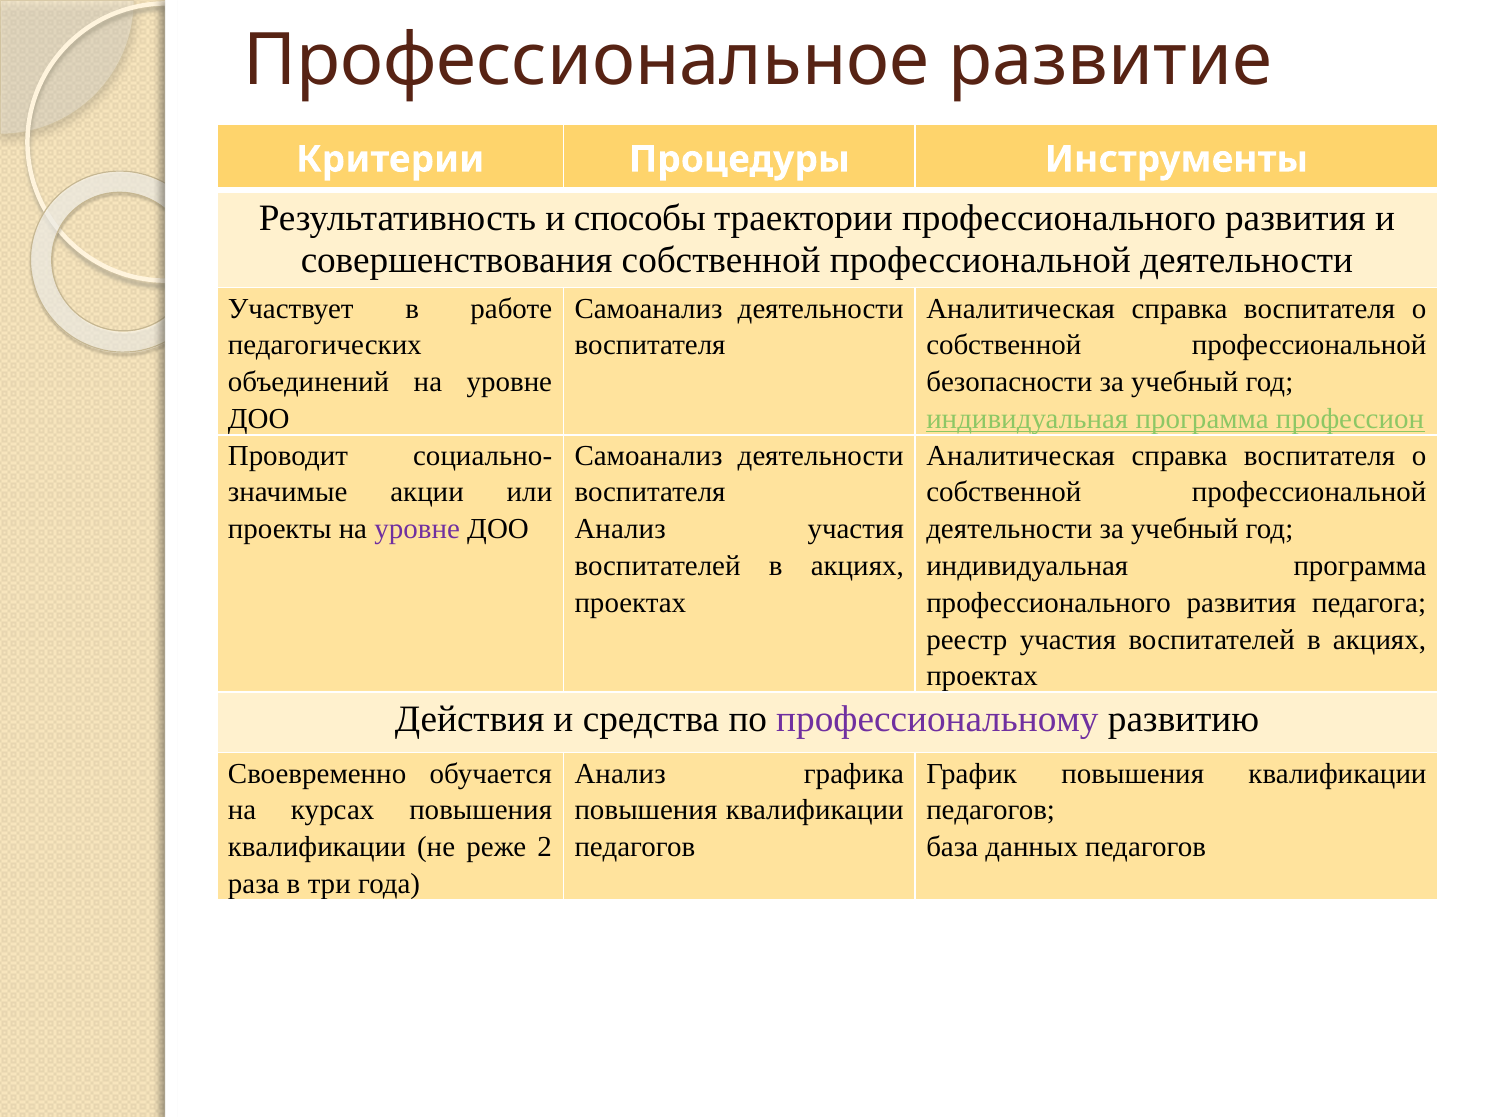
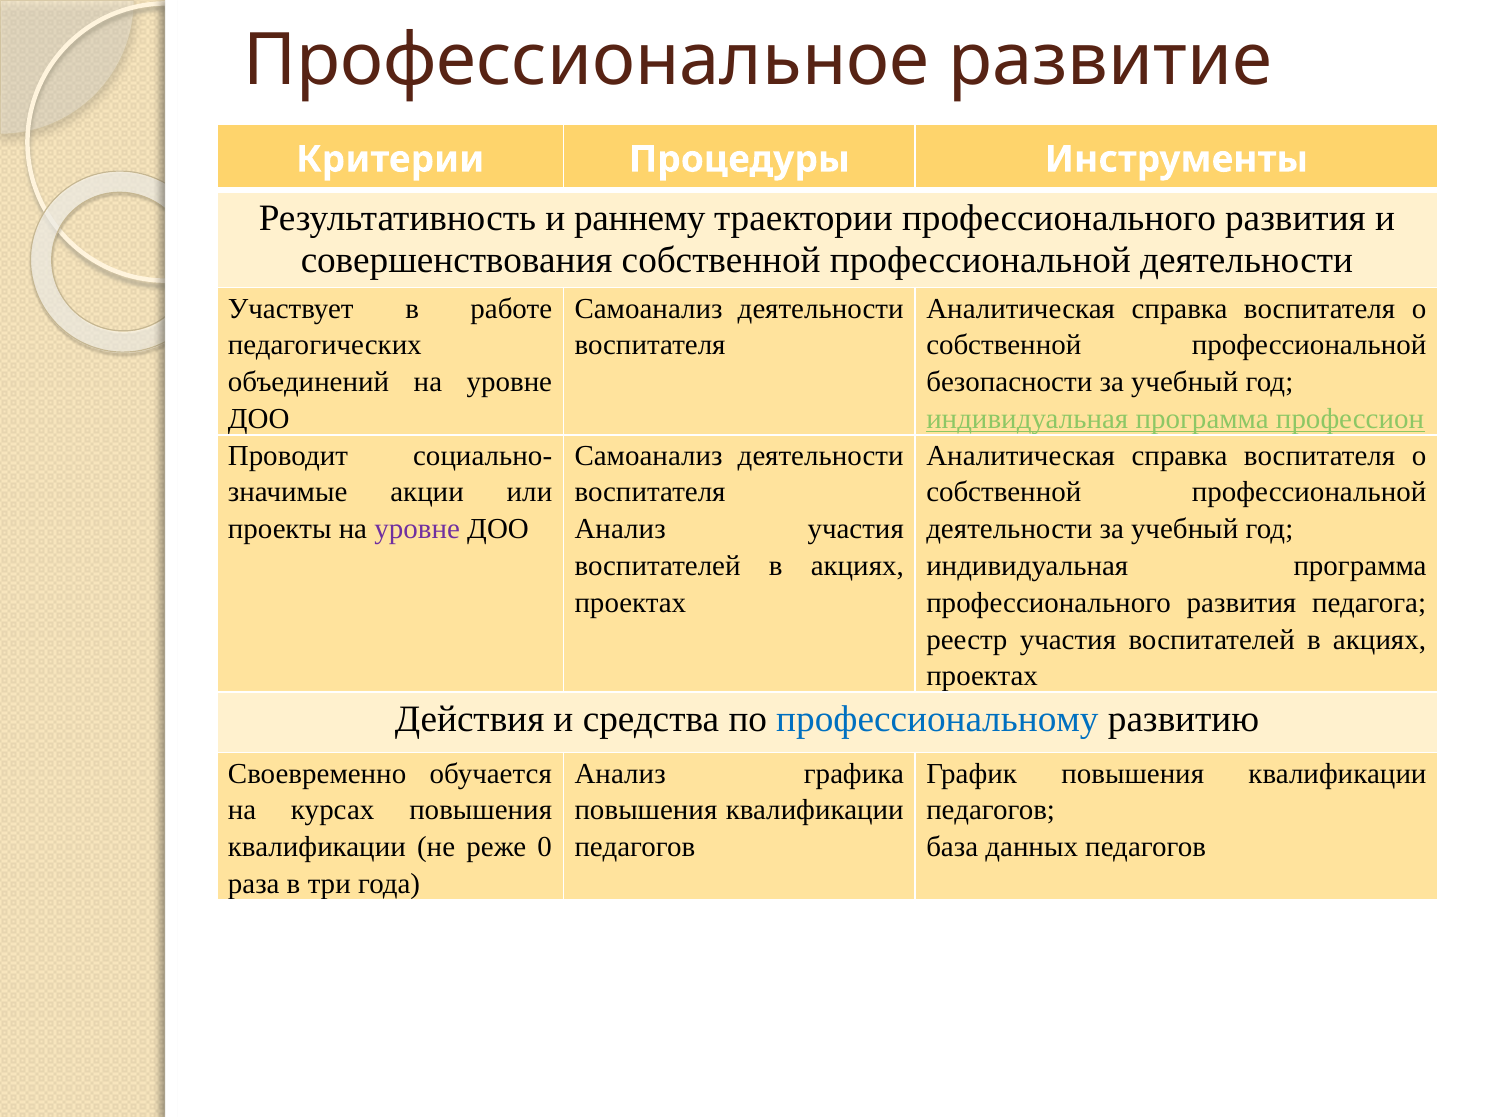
способы: способы -> раннему (640, 219)
профессиональному colour: purple -> blue (937, 719)
2: 2 -> 0 (545, 847)
